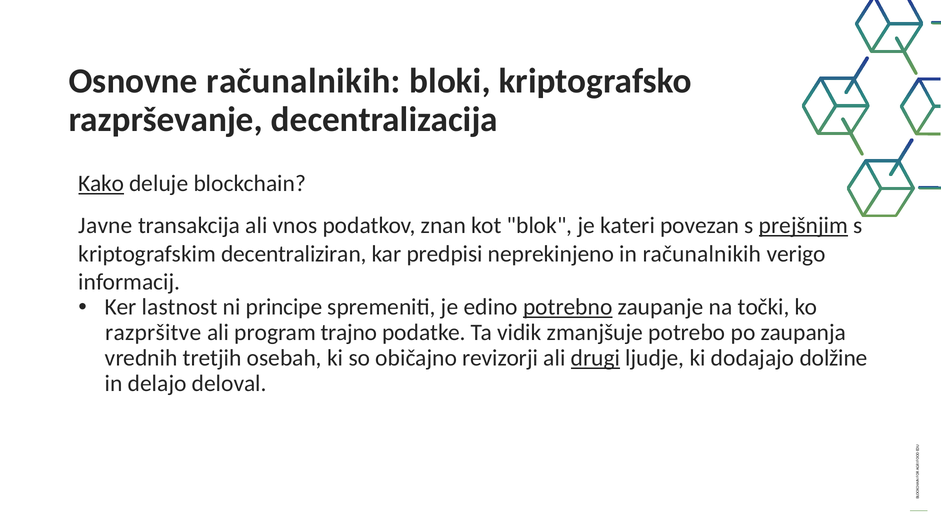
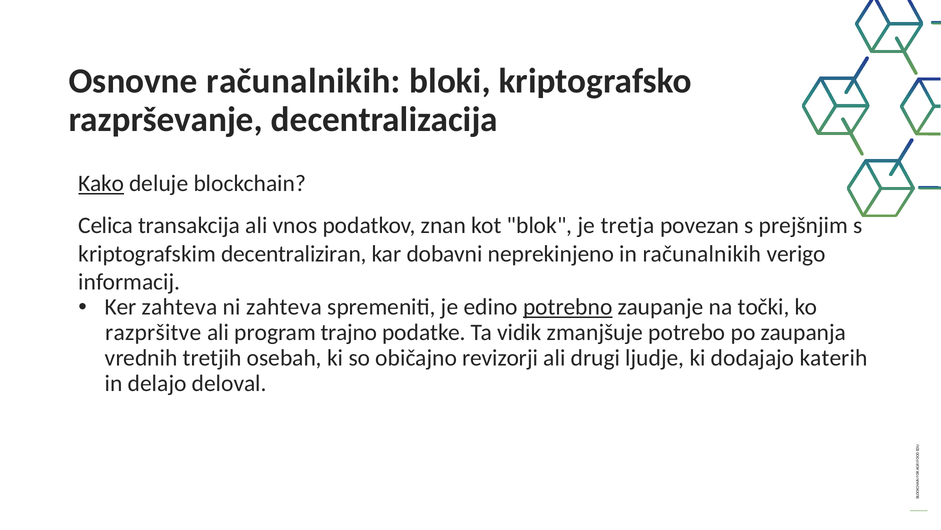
Javne: Javne -> Celica (106, 225)
kateri: kateri -> tretja (627, 225)
prejšnjim underline: present -> none (803, 225)
predpisi: predpisi -> dobavni (445, 254)
Ker lastnost: lastnost -> zahteva (180, 307)
ni principe: principe -> zahteva (284, 307)
drugi underline: present -> none (596, 358)
dolžine: dolžine -> katerih (833, 358)
